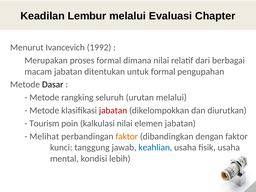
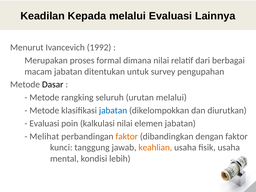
Lembur: Lembur -> Kepada (87, 16)
Chapter: Chapter -> Lainnya (215, 16)
untuk formal: formal -> survey (163, 72)
jabatan colour: red -> blue (113, 110)
Tourism: Tourism -> Evaluasi (44, 123)
keahlian colour: blue -> orange (155, 147)
